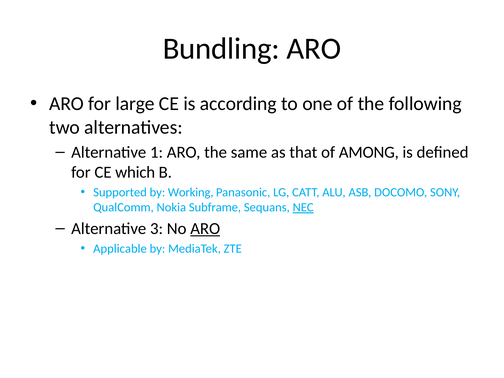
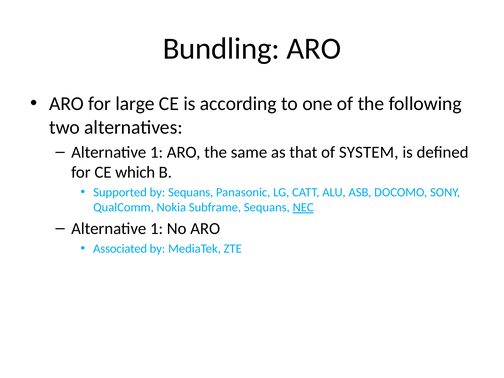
AMONG: AMONG -> SYSTEM (369, 152)
by Working: Working -> Sequans (191, 192)
3: 3 -> 1 (157, 229)
ARO underline: present -> none (205, 229)
Applicable: Applicable -> Associated (120, 249)
